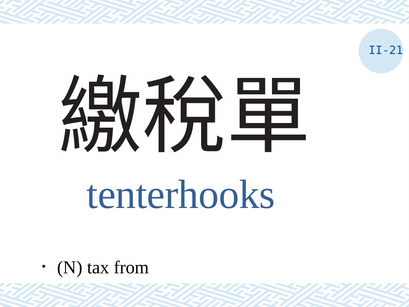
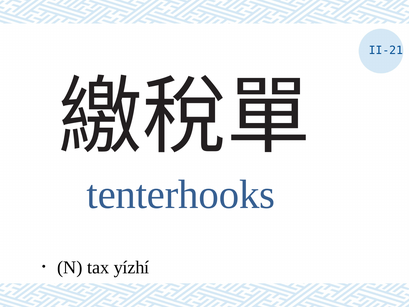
from: from -> yízhí (132, 267)
